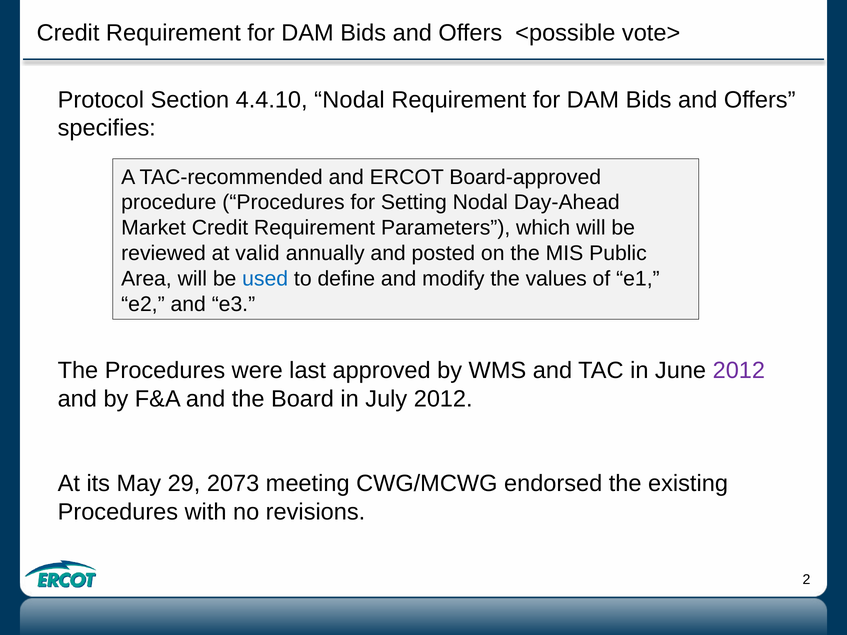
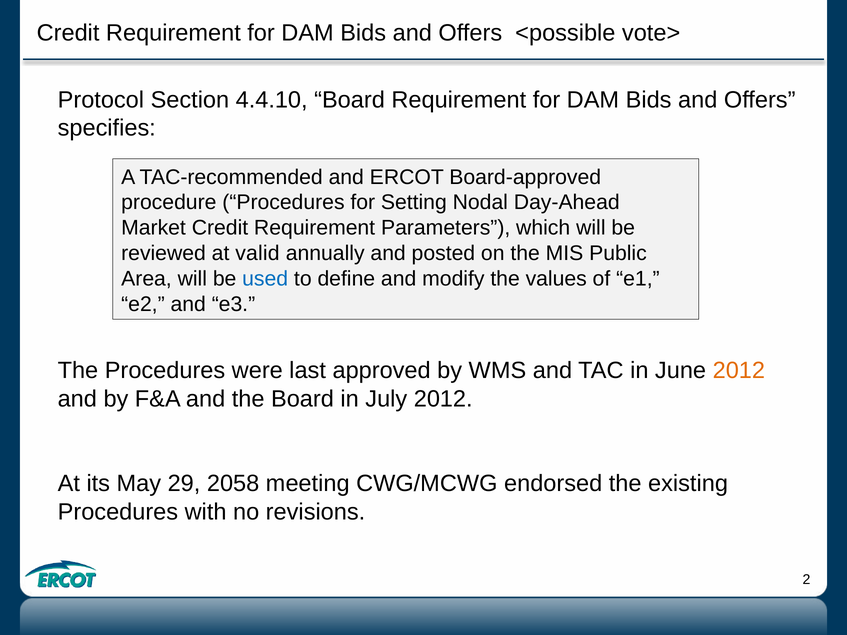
4.4.10 Nodal: Nodal -> Board (350, 100)
2012 colour: purple -> orange (739, 371)
2073: 2073 -> 2058 (233, 484)
